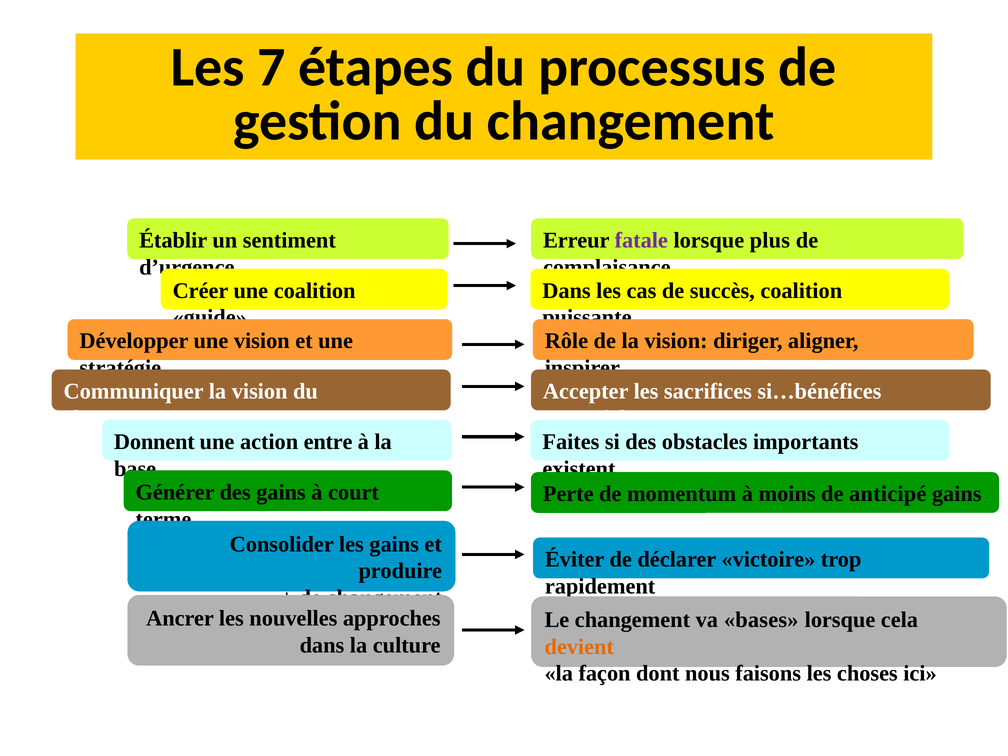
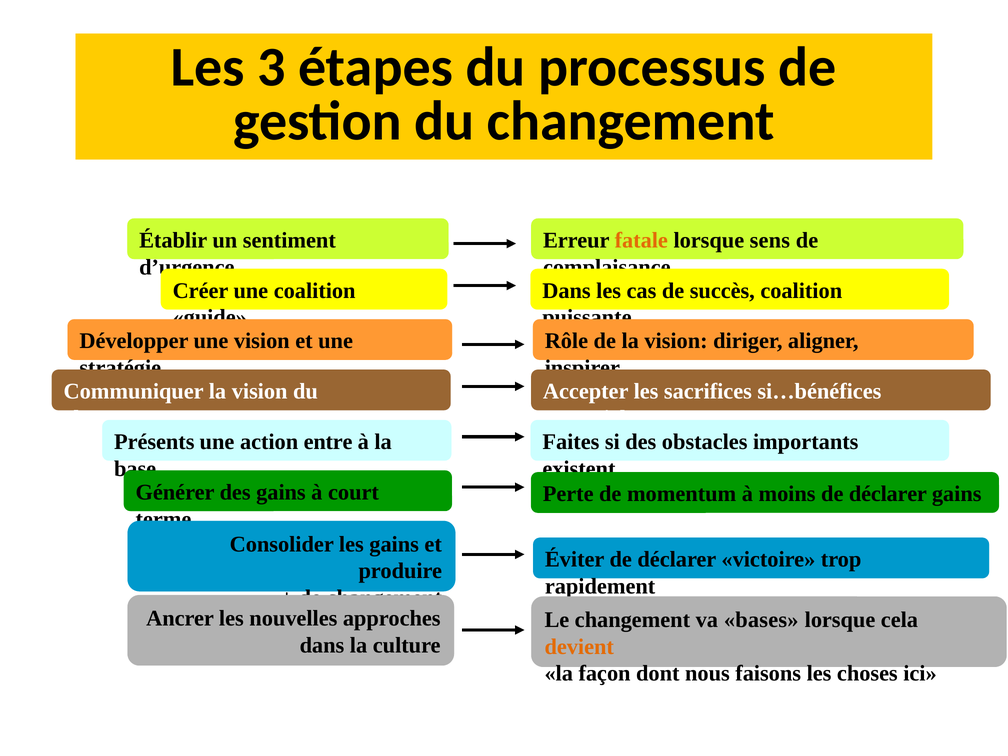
7: 7 -> 3 (272, 67)
fatale colour: purple -> orange (641, 240)
plus: plus -> sens (770, 240)
Donnent: Donnent -> Présents (154, 442)
moins de anticipé: anticipé -> déclarer (888, 494)
